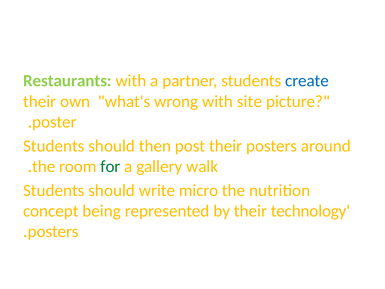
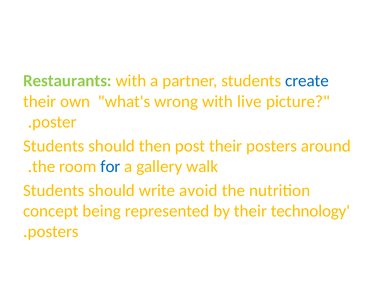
site: site -> live (249, 101)
for colour: green -> blue (110, 166)
micro: micro -> avoid (198, 190)
